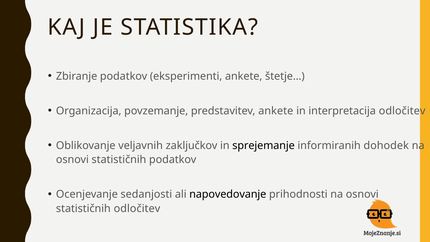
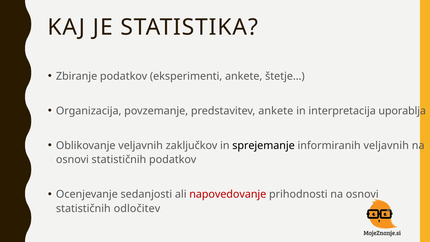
interpretacija odločitev: odločitev -> uporablja (402, 111)
informiranih dohodek: dohodek -> veljavnih (386, 145)
napovedovanje colour: black -> red (228, 194)
